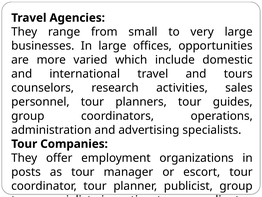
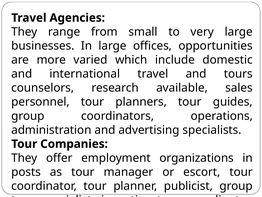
activities: activities -> available (182, 88)
